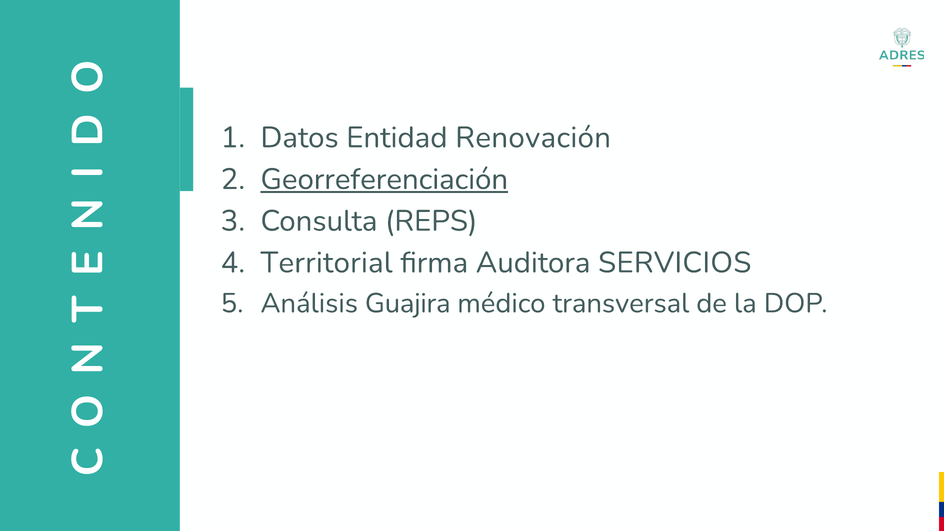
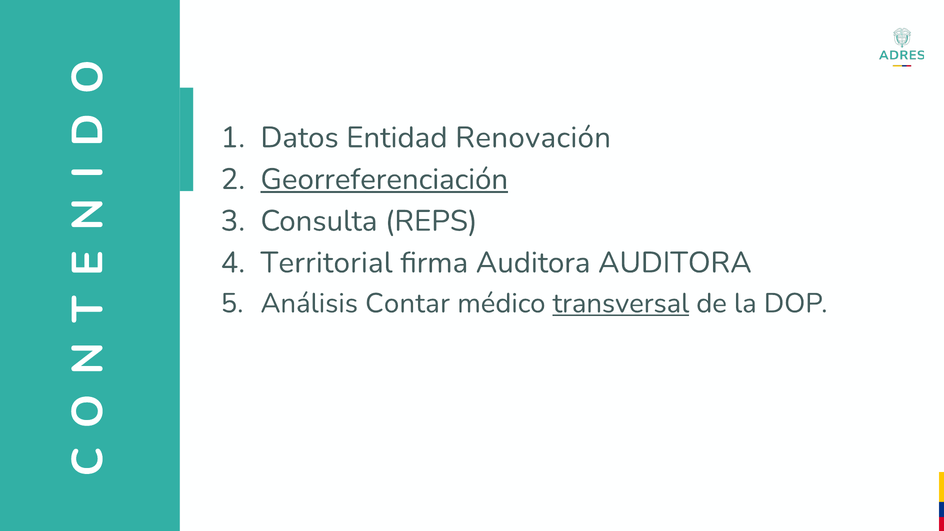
Auditora SERVICIOS: SERVICIOS -> AUDITORA (675, 263)
Guajira: Guajira -> Contar (408, 303)
transversal underline: none -> present (621, 303)
